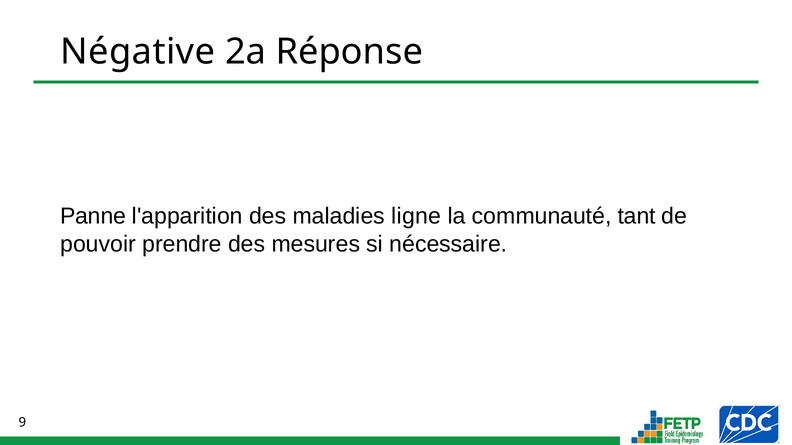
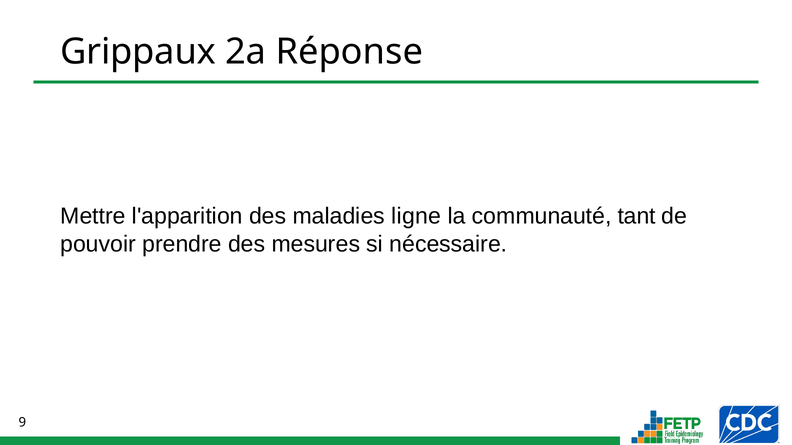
Négative: Négative -> Grippaux (138, 52)
Panne: Panne -> Mettre (93, 217)
